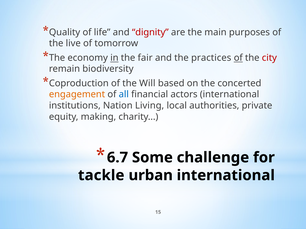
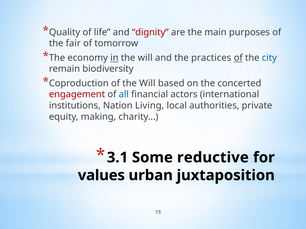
live: live -> fair (73, 43)
in the fair: fair -> will (145, 58)
city colour: red -> blue (269, 58)
engagement colour: orange -> red (77, 95)
6.7: 6.7 -> 3.1 (117, 158)
challenge: challenge -> reductive (213, 158)
tackle: tackle -> values (101, 176)
urban international: international -> juxtaposition (226, 176)
